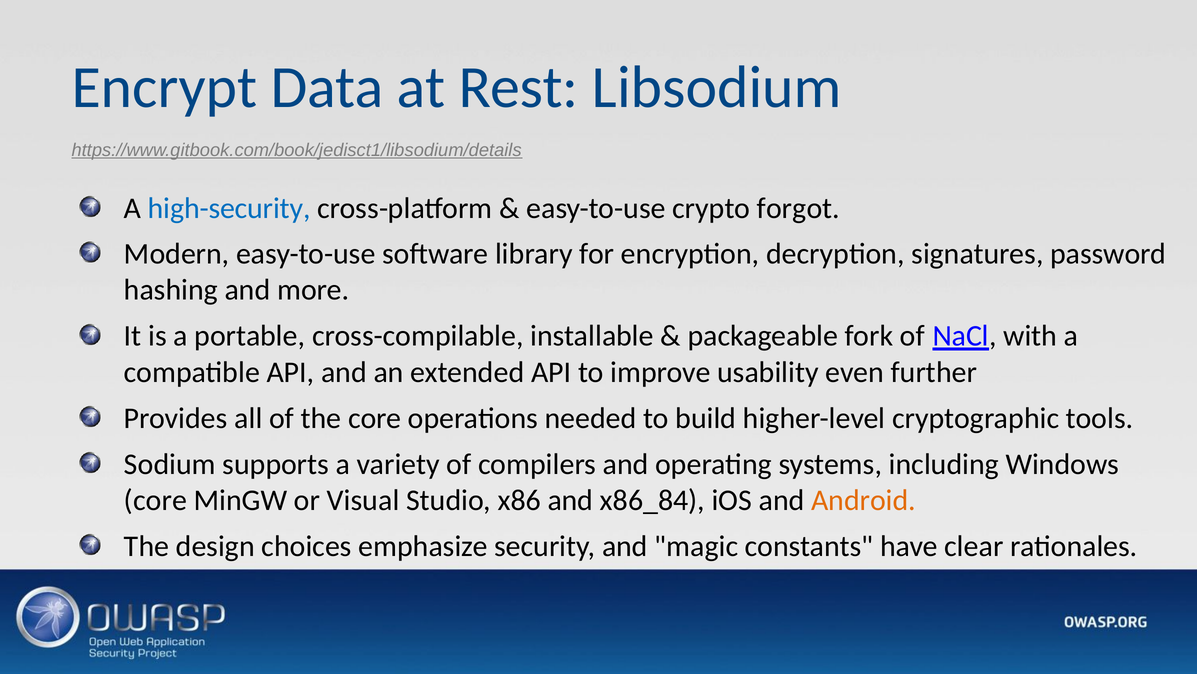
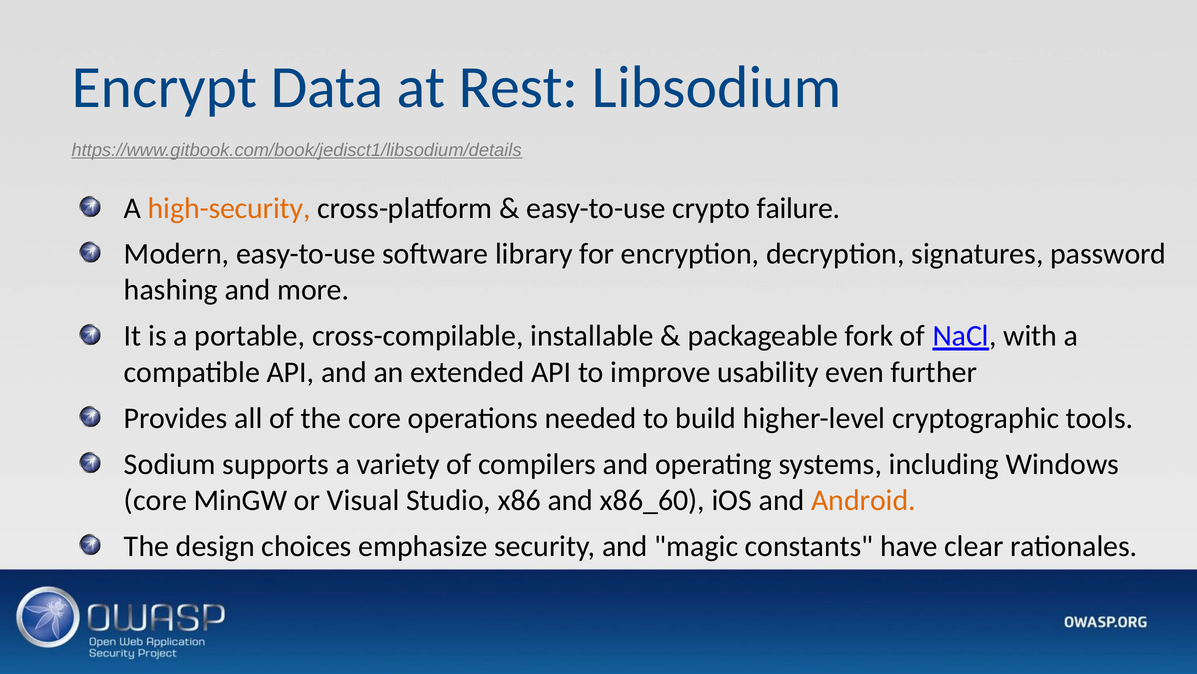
high-security colour: blue -> orange (229, 208)
forgot: forgot -> failure (799, 208)
x86_84: x86_84 -> x86_60 (652, 500)
